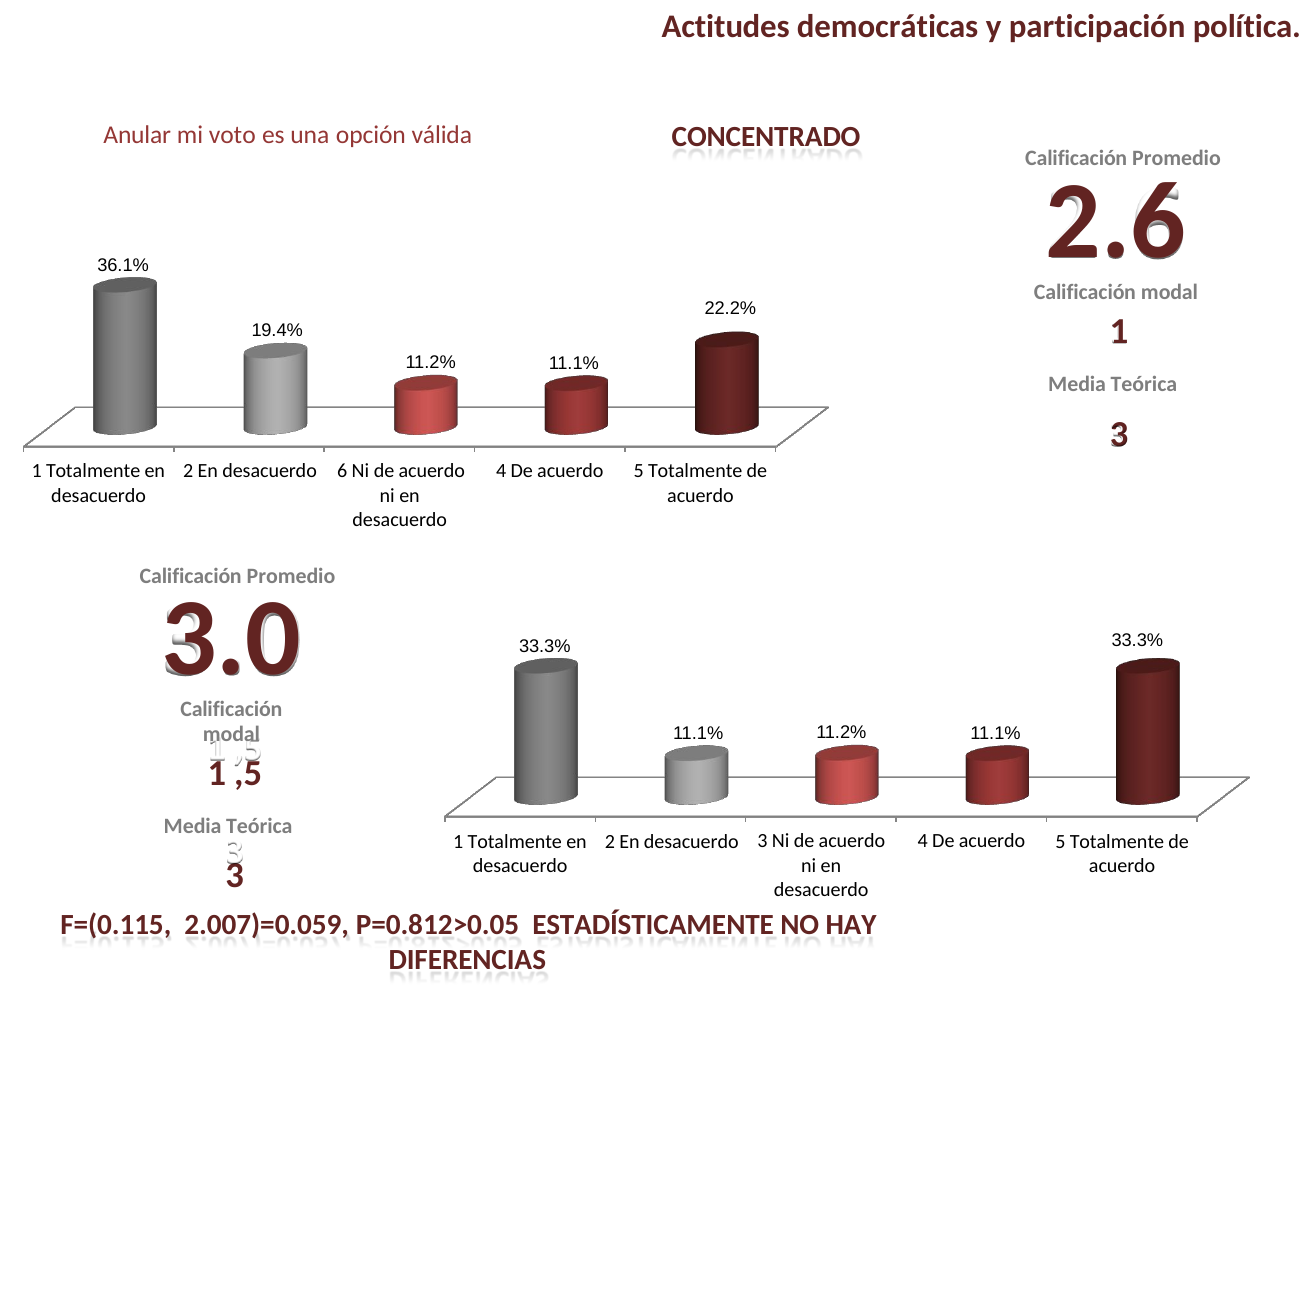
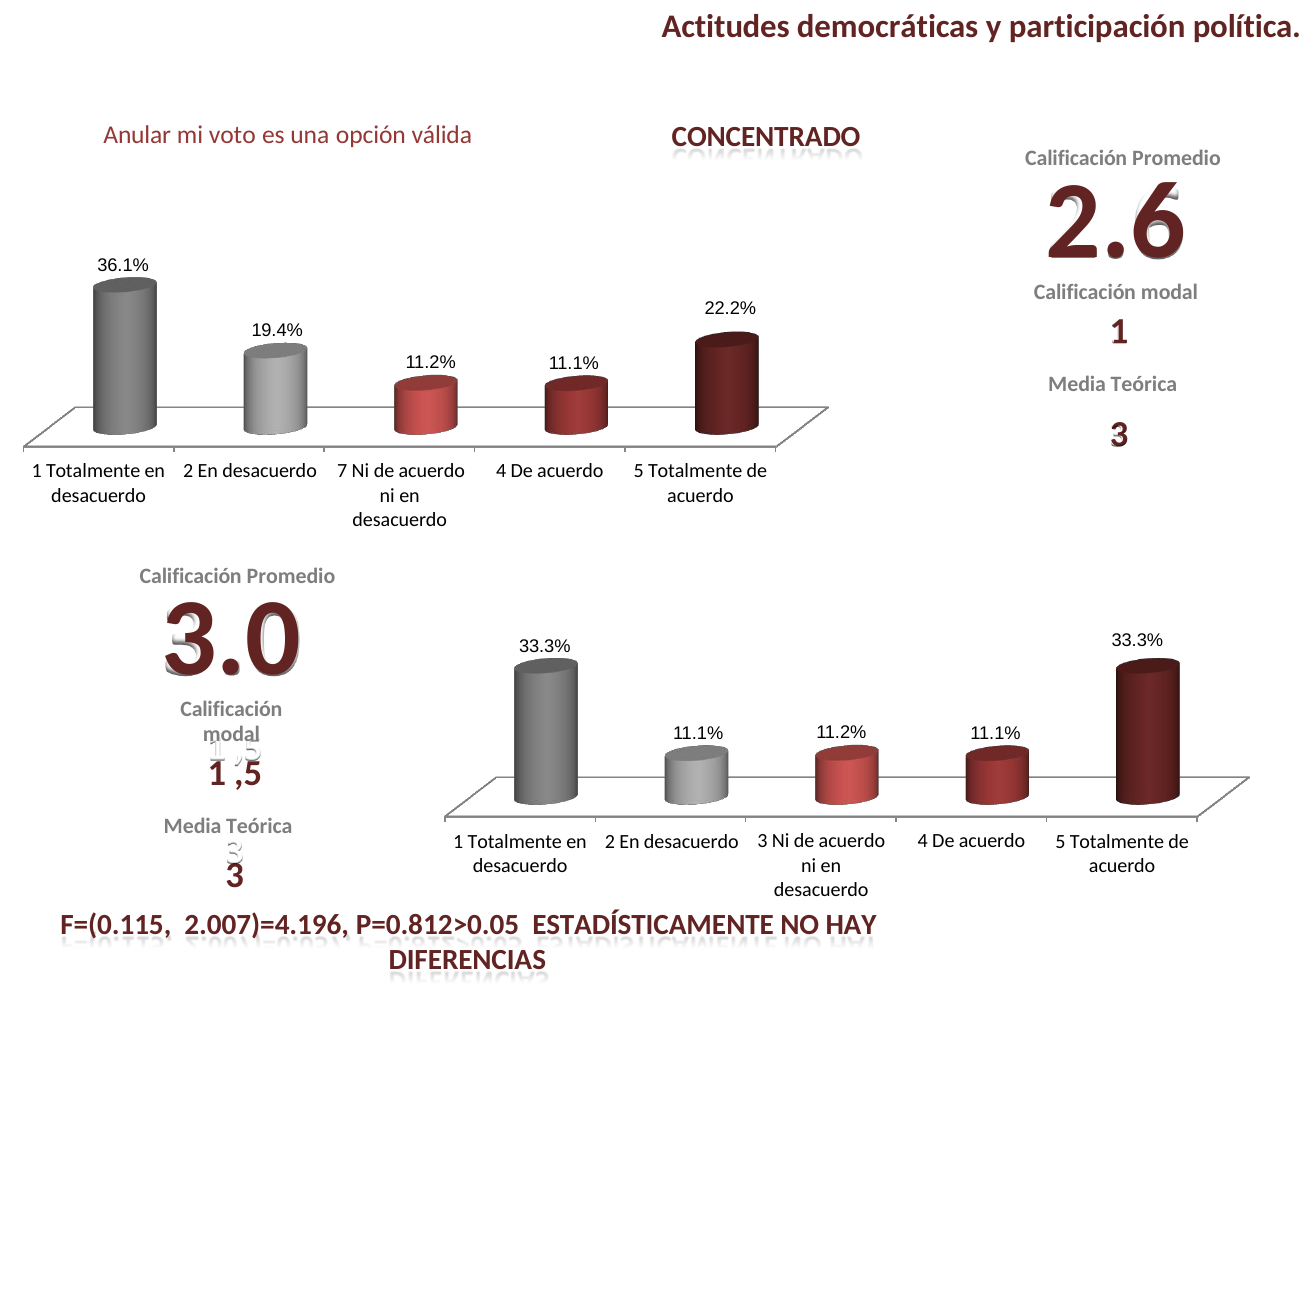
6: 6 -> 7 (342, 471)
2.007)=0.059: 2.007)=0.059 -> 2.007)=4.196 (267, 925)
